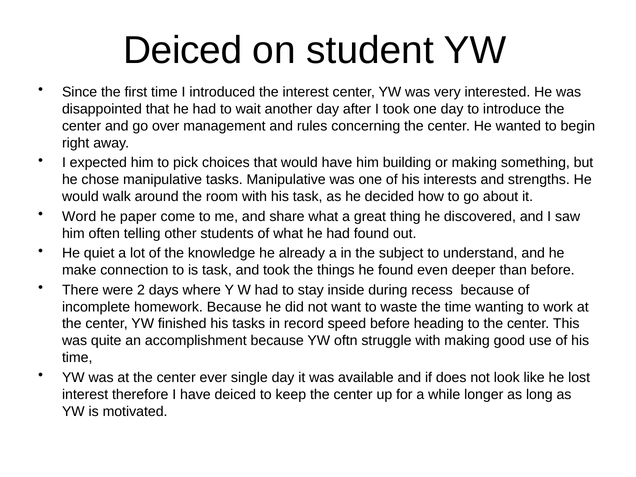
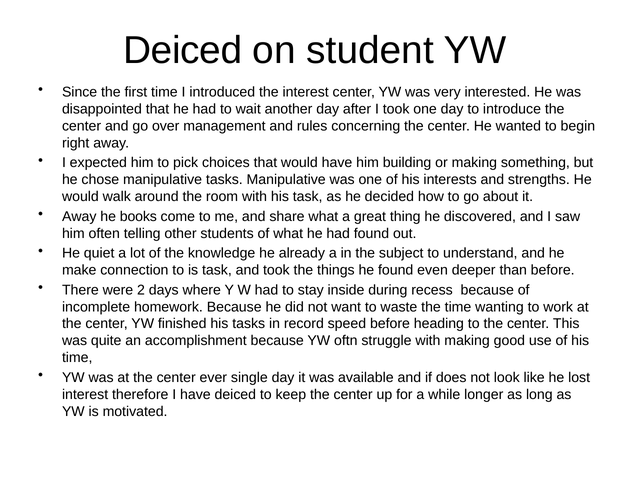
Word: Word -> Away (79, 216)
paper: paper -> books (138, 216)
